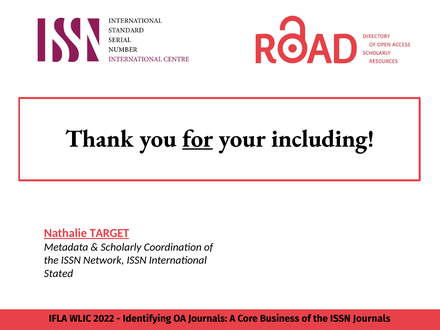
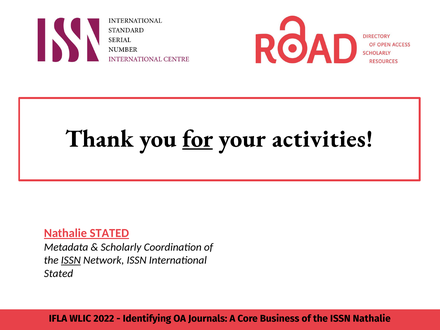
including: including -> activities (322, 139)
Nathalie TARGET: TARGET -> STATED (109, 233)
ISSN underline: none -> present (71, 260)
ISSN Journals: Journals -> Nathalie (372, 319)
